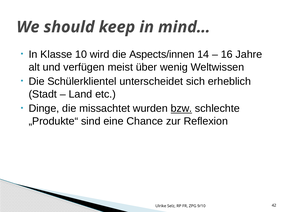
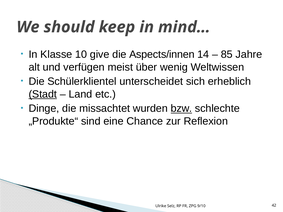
wird: wird -> give (100, 54)
16: 16 -> 85 (227, 54)
Stadt underline: none -> present (43, 94)
